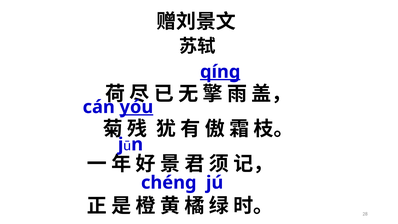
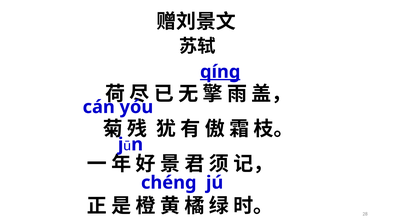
yóu underline: present -> none (136, 107)
